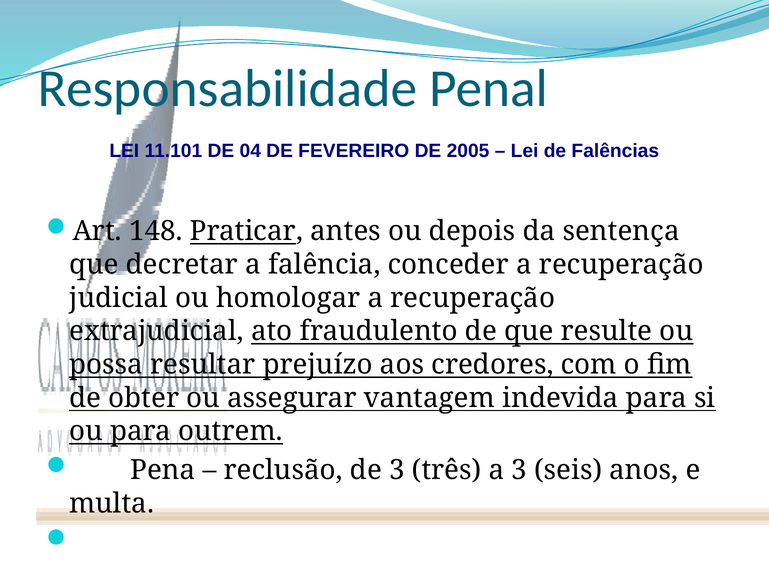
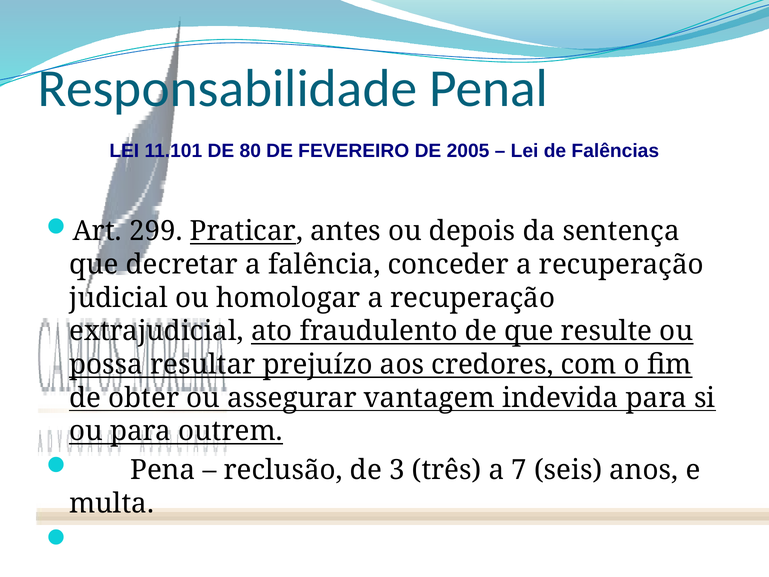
04: 04 -> 80 (250, 151)
148: 148 -> 299 (156, 231)
a 3: 3 -> 7 (519, 470)
